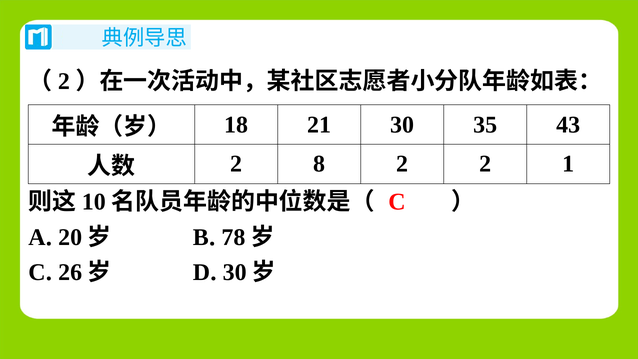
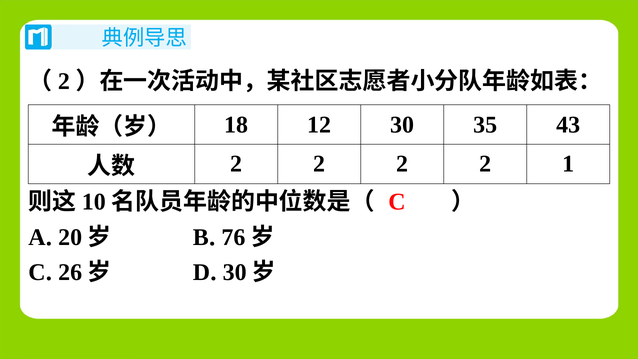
21: 21 -> 12 (319, 125)
8: 8 -> 2 (319, 164)
78: 78 -> 76 (233, 237)
